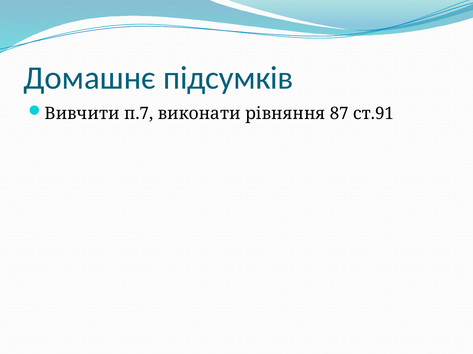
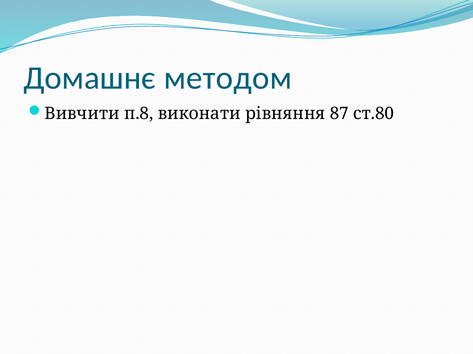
підсумків: підсумків -> методом (228, 78)
п.7: п.7 -> п.8 (139, 114)
ст.91: ст.91 -> ст.80 (374, 114)
